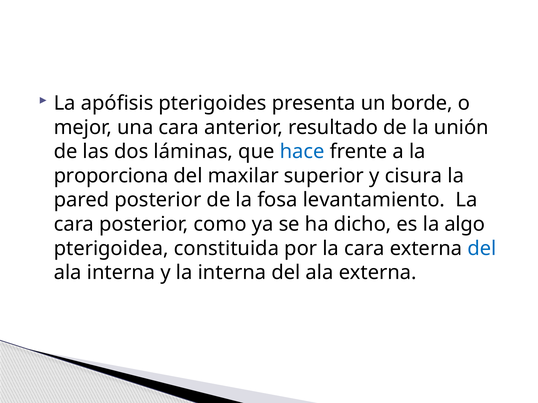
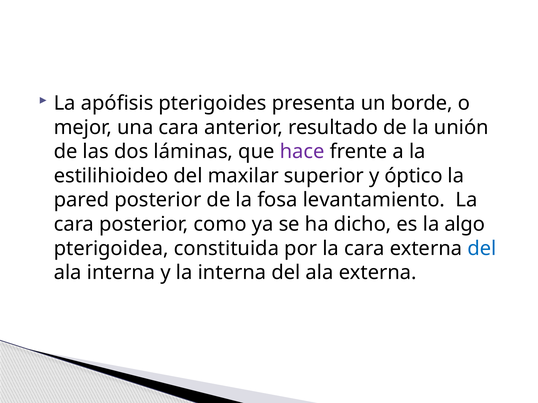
hace colour: blue -> purple (302, 152)
proporciona: proporciona -> estilihioideo (111, 176)
cisura: cisura -> óptico (414, 176)
